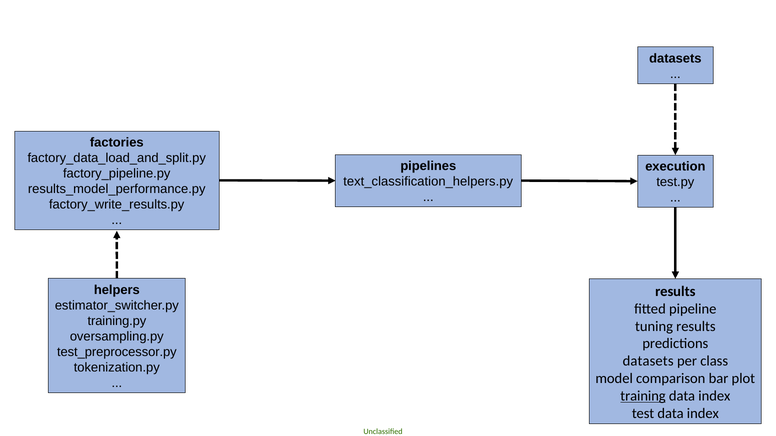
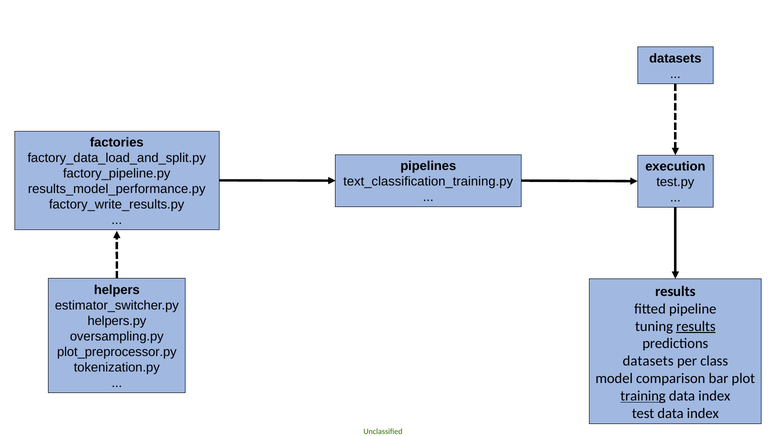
text_classification_helpers.py: text_classification_helpers.py -> text_classification_training.py (428, 182)
training.py: training.py -> helpers.py (117, 321)
results underline: none -> present (696, 327)
test_preprocessor.py: test_preprocessor.py -> plot_preprocessor.py (117, 352)
